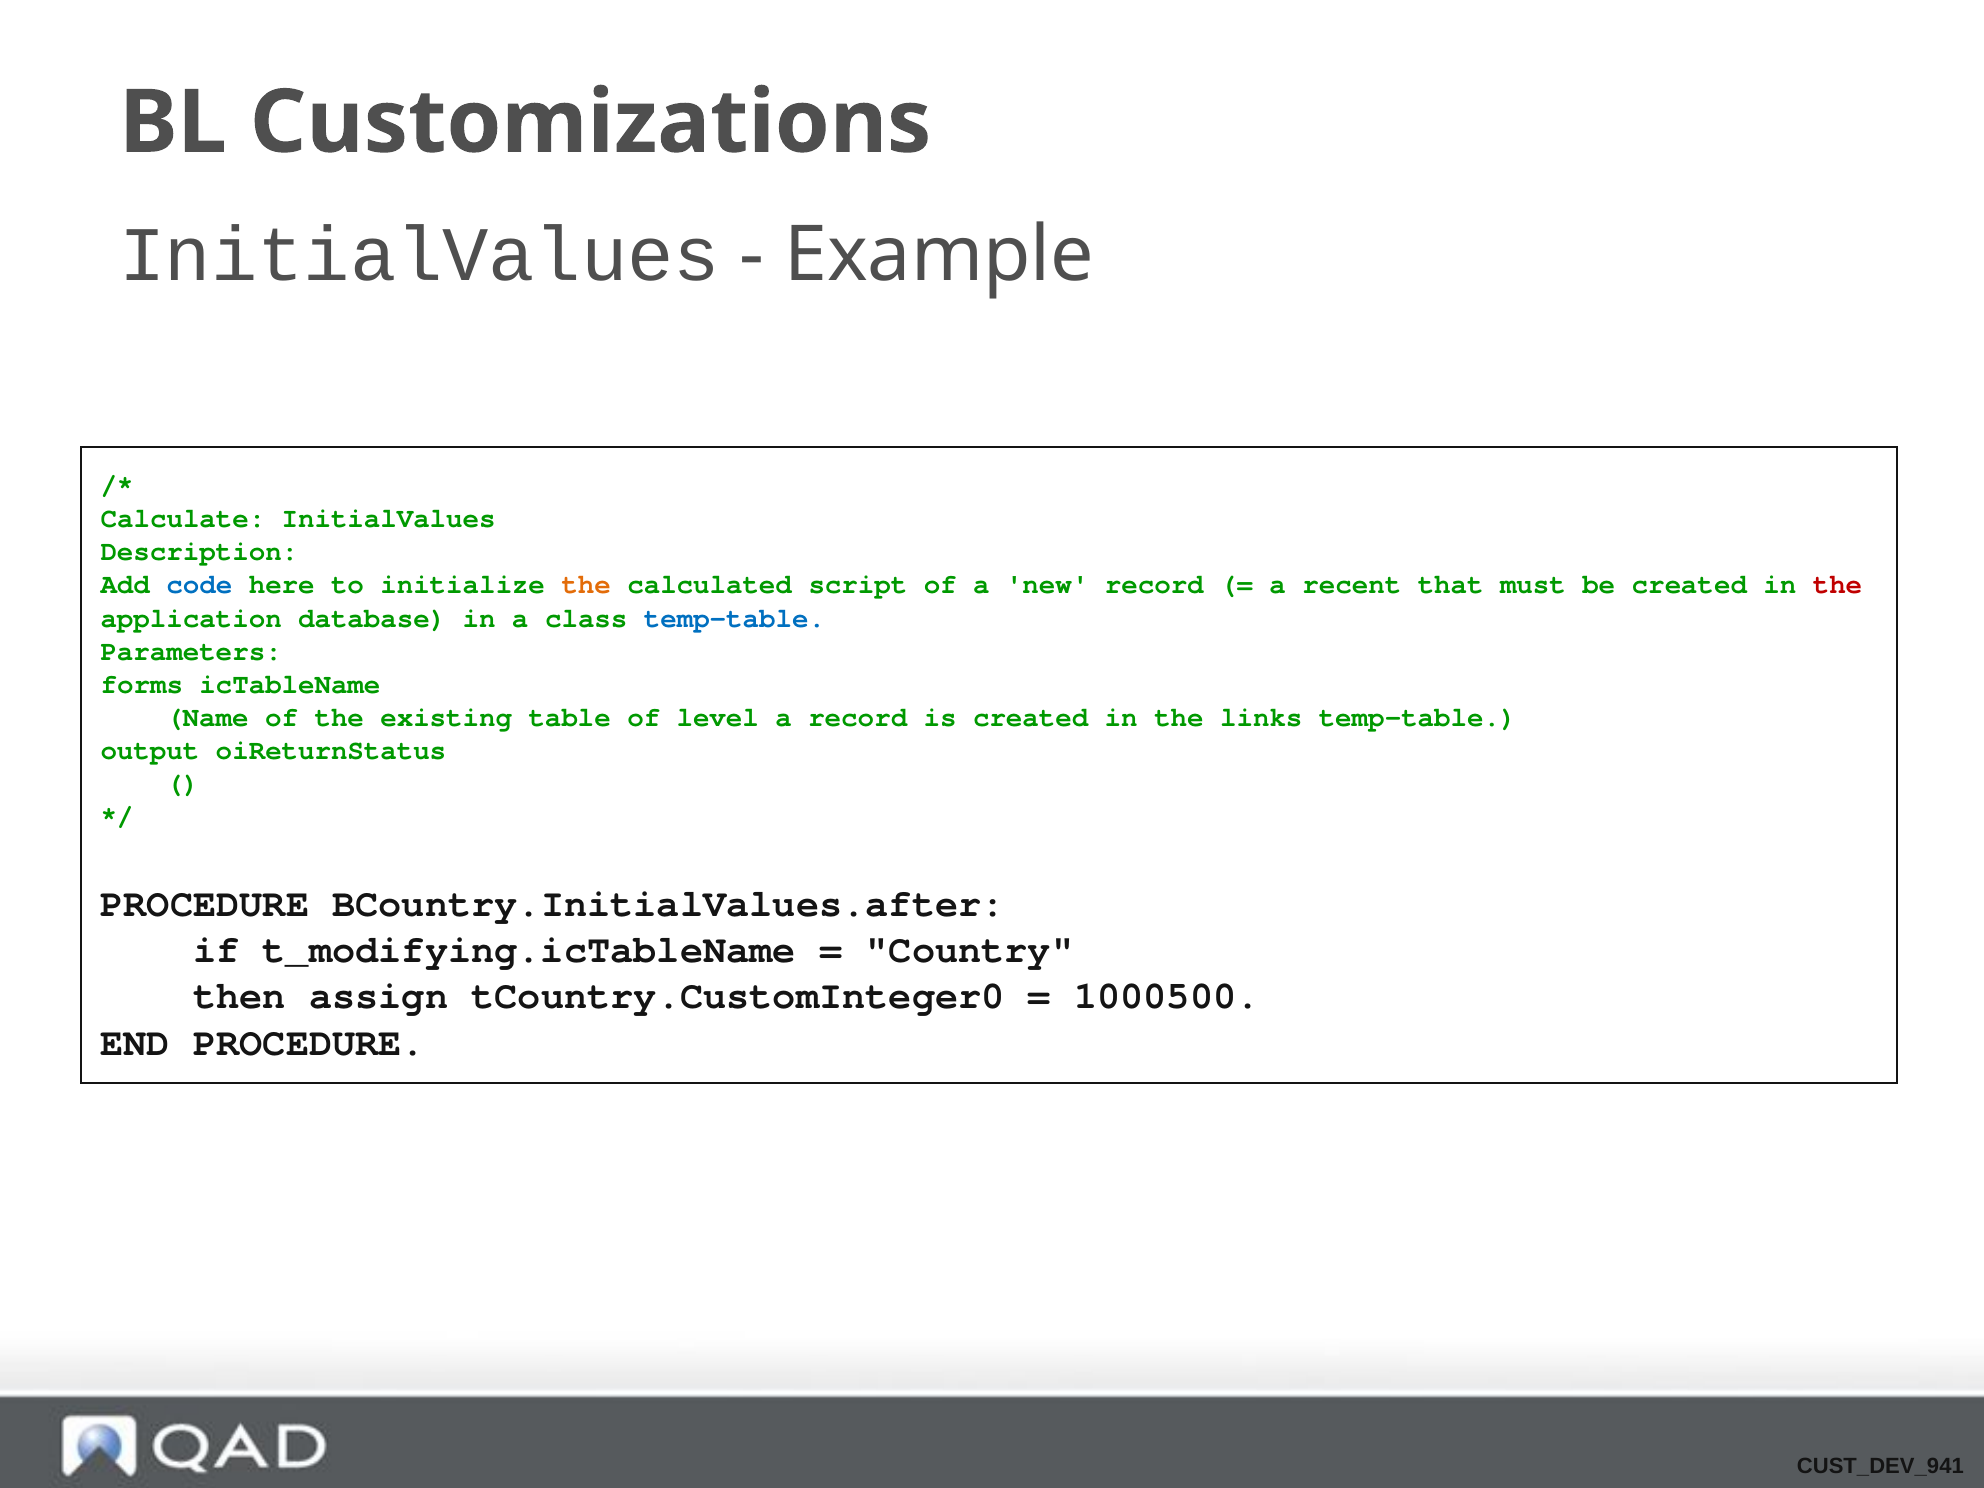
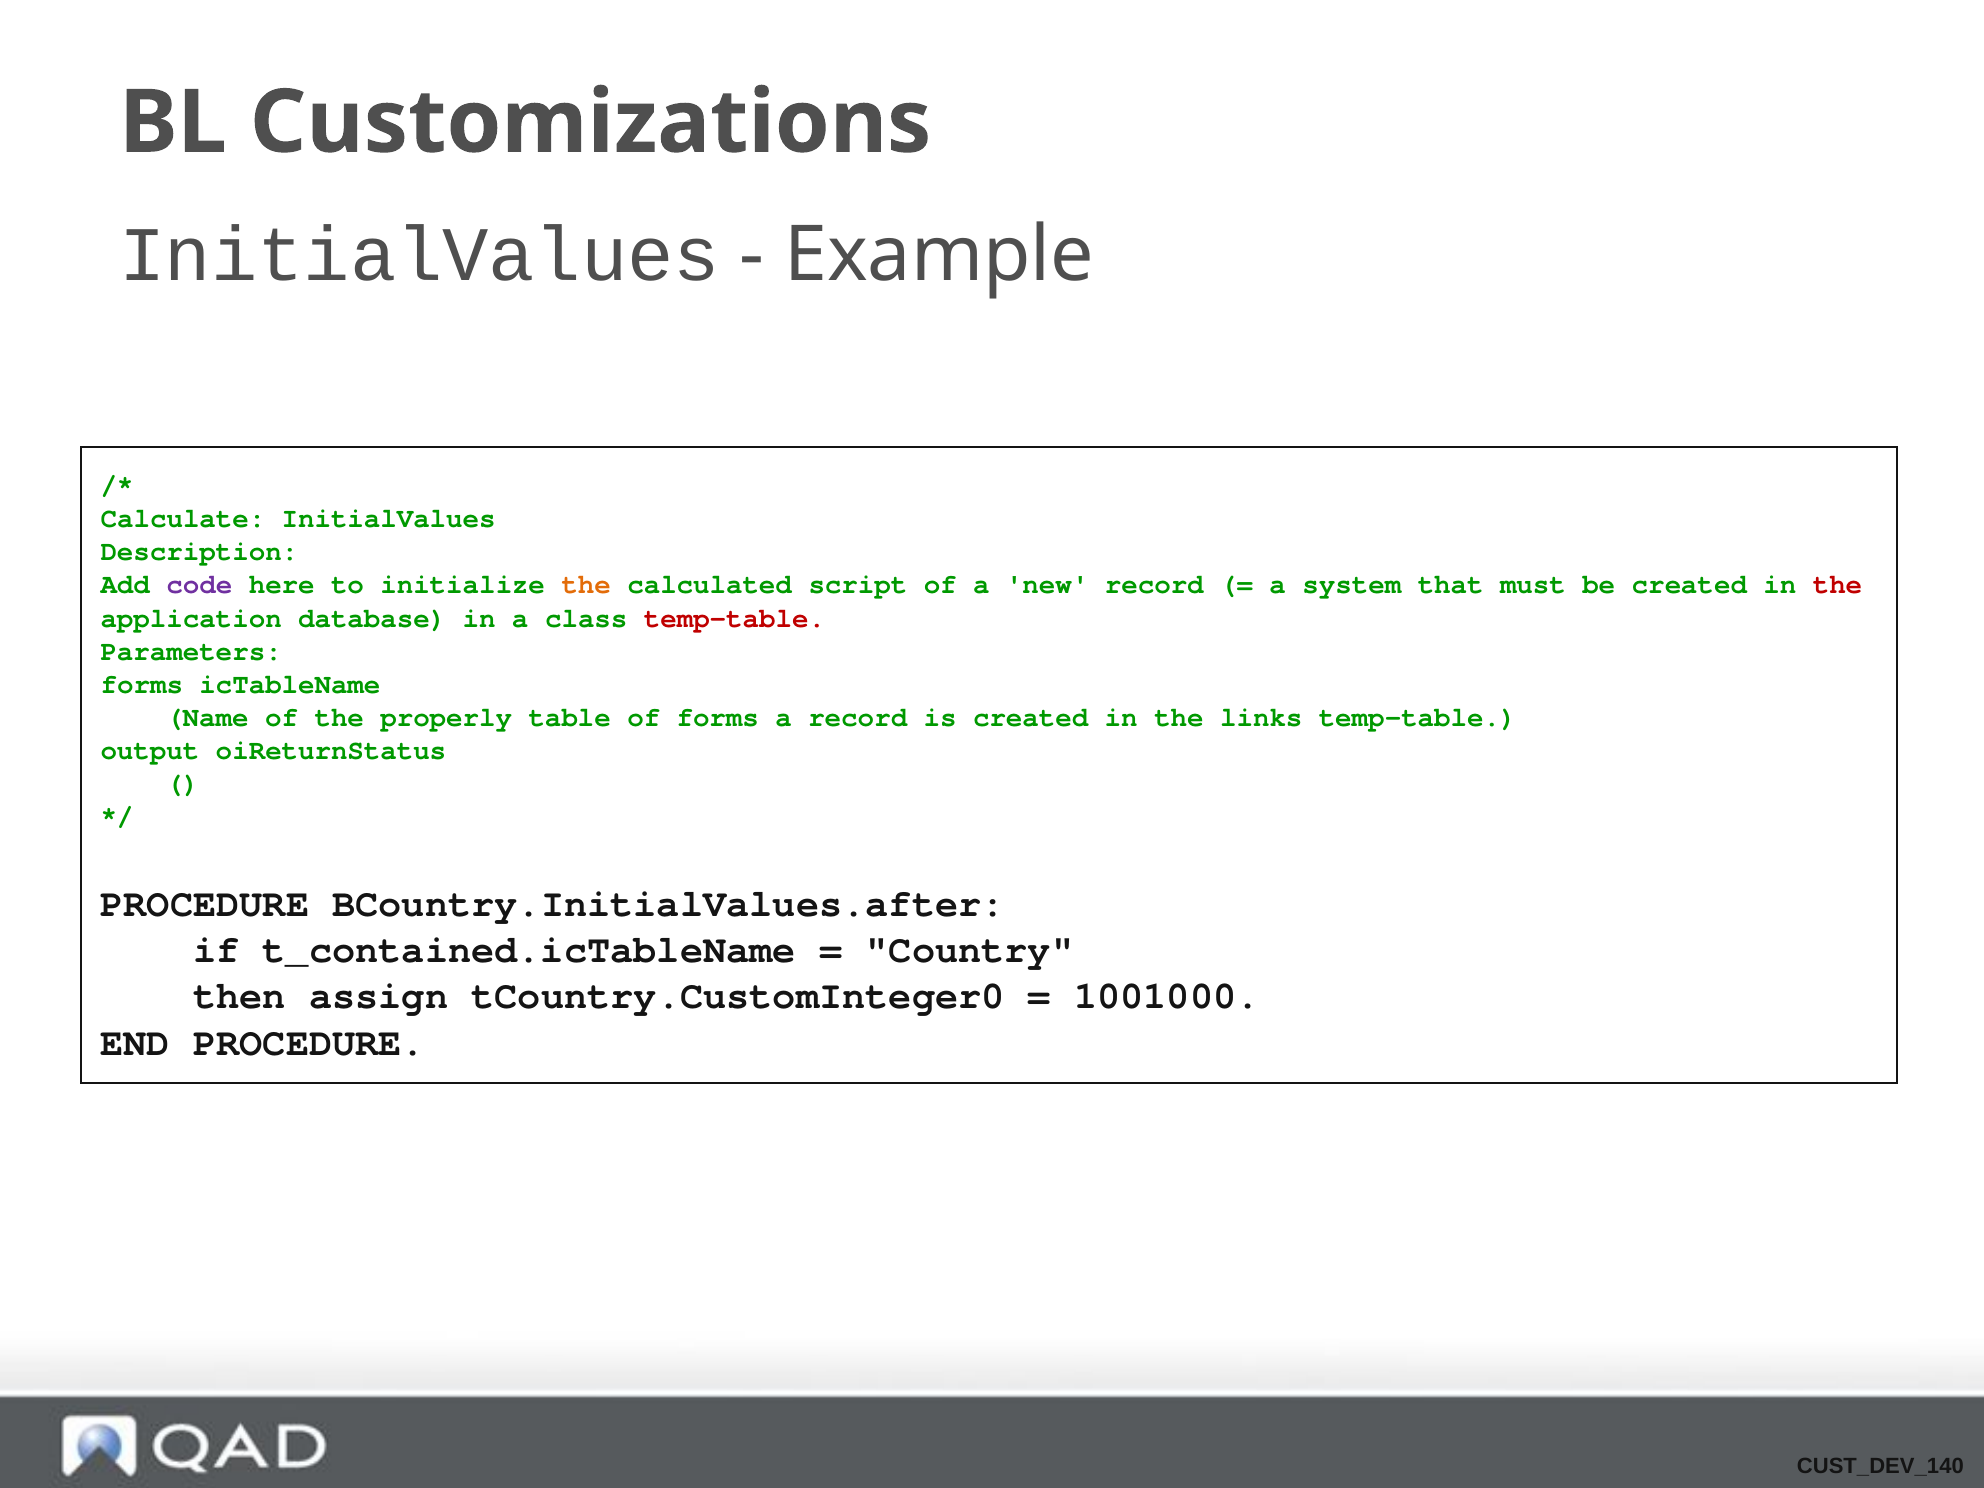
code colour: blue -> purple (199, 585)
recent: recent -> system (1352, 585)
temp-table colour: blue -> red (734, 618)
existing: existing -> properly (446, 717)
of level: level -> forms (718, 717)
t_modifying.icTableName: t_modifying.icTableName -> t_contained.icTableName (529, 950)
1000500: 1000500 -> 1001000 (1167, 996)
CUST_DEV_941: CUST_DEV_941 -> CUST_DEV_140 (1880, 1466)
